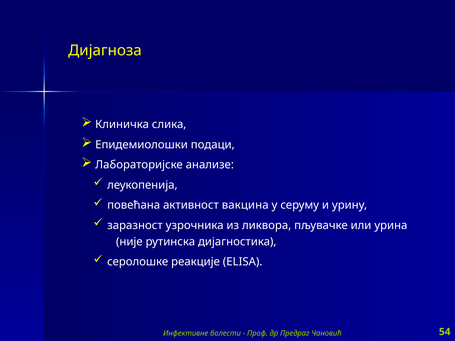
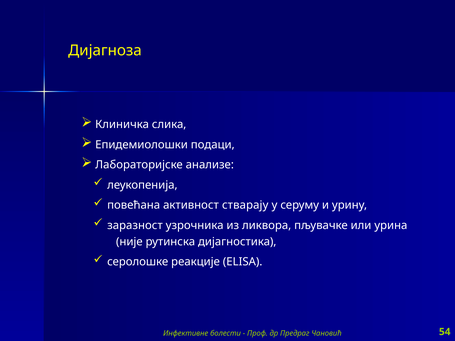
вакцина: вакцина -> стварају (245, 205)
